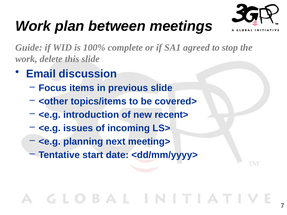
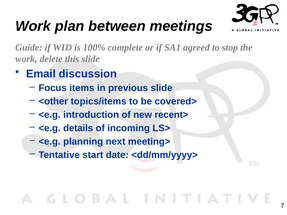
issues: issues -> details (78, 128)
